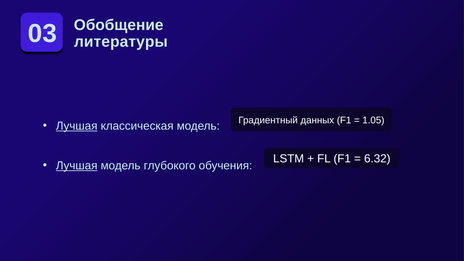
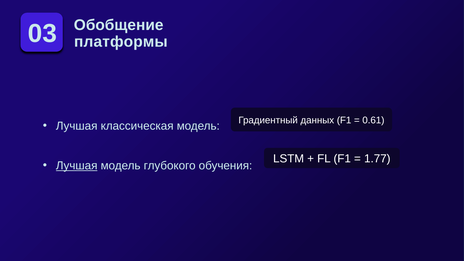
литературы: литературы -> платформы (121, 42)
1.05: 1.05 -> 0.61 (373, 120)
Лучшая underline: present -> none (77, 126)
6.32: 6.32 -> 1.77 (377, 159)
